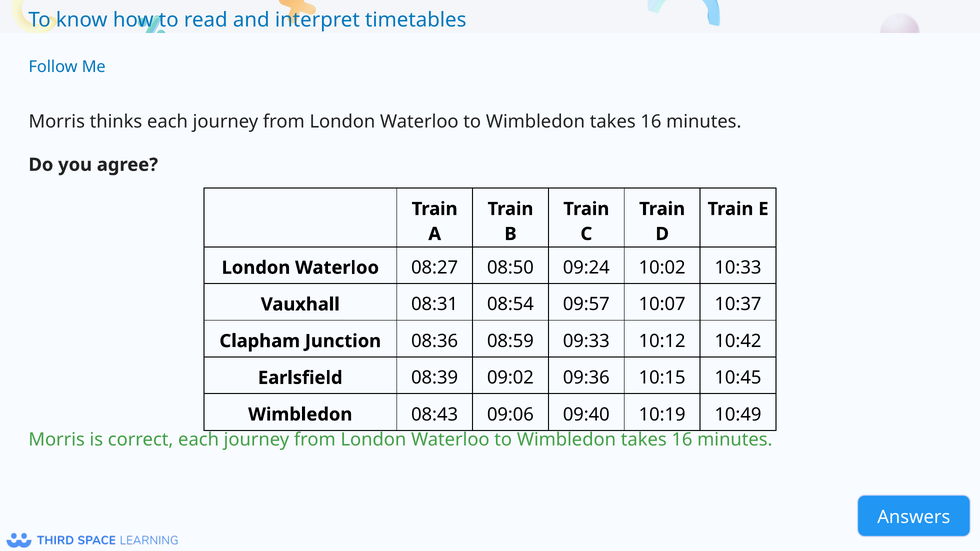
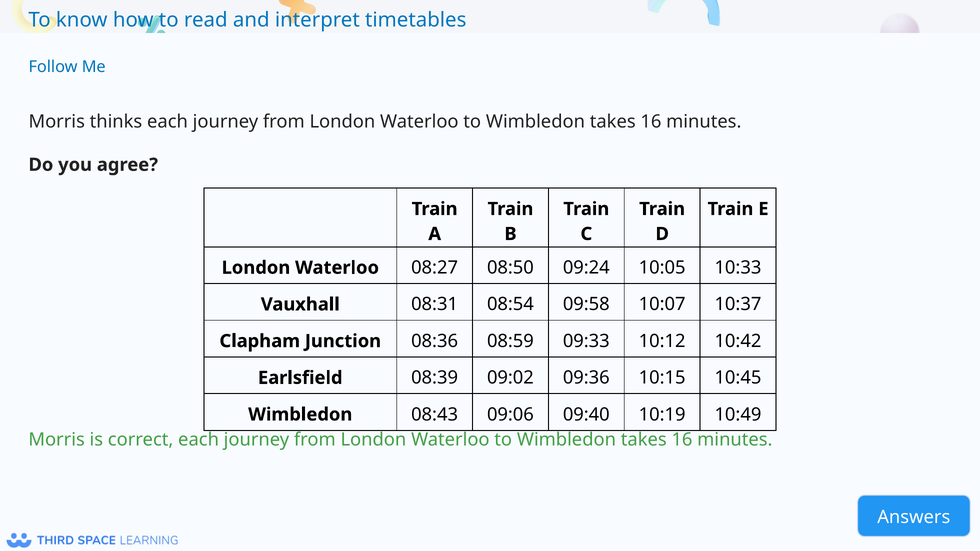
10:02: 10:02 -> 10:05 (662, 268)
09:57: 09:57 -> 09:58 (586, 305)
